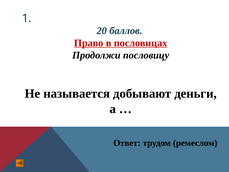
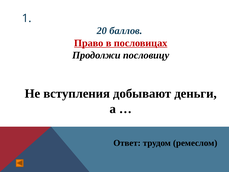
называется: называется -> вступления (77, 93)
